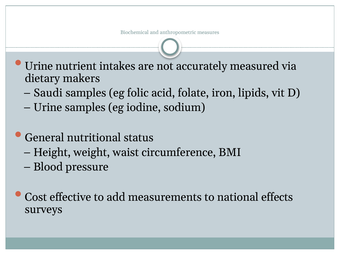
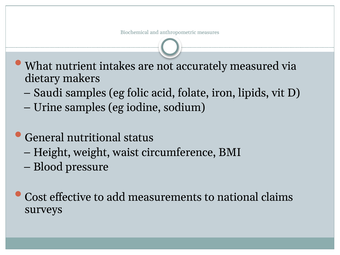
Urine: Urine -> What (39, 66)
effects: effects -> claims (277, 197)
